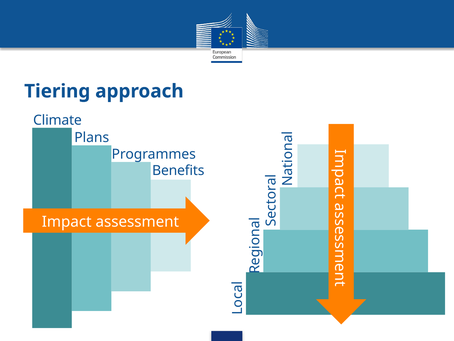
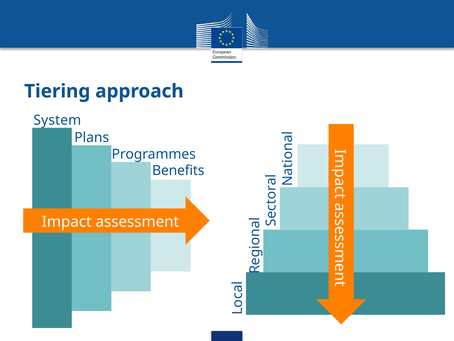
Climate: Climate -> System (57, 120)
